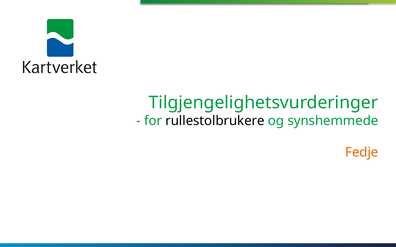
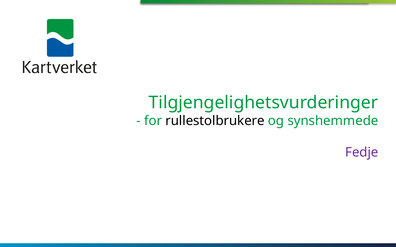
Fedje colour: orange -> purple (362, 153)
